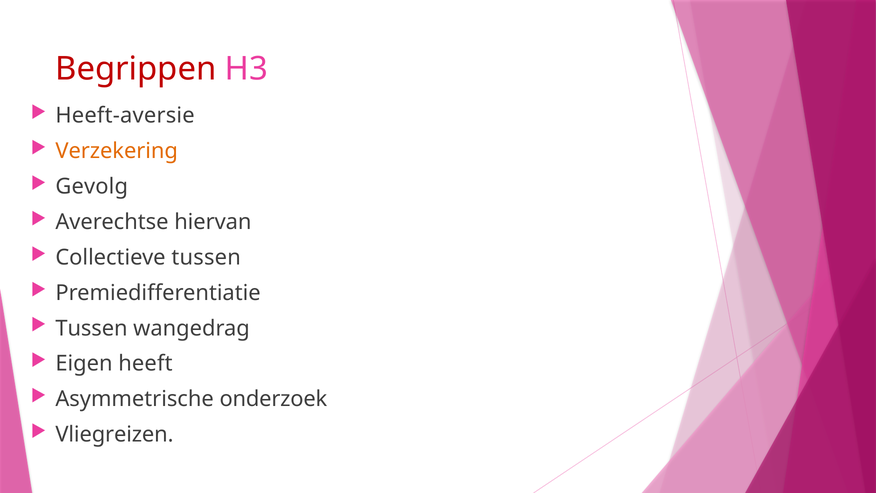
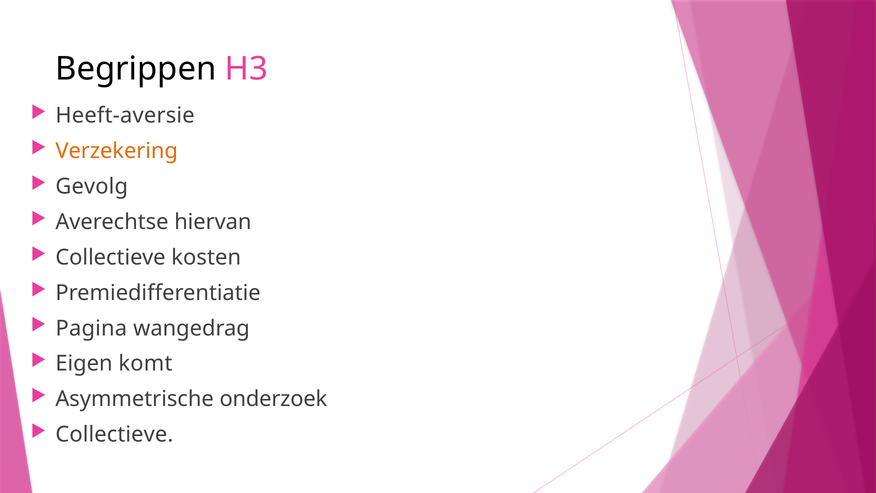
Begrippen colour: red -> black (136, 69)
Collectieve tussen: tussen -> kosten (206, 257)
Tussen: Tussen -> Pagina (91, 328)
heeft: heeft -> komt (145, 364)
Vliegreizen: Vliegreizen -> Collectieve (114, 434)
